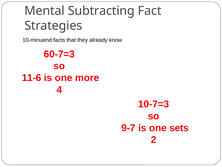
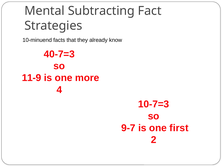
60-7=3: 60-7=3 -> 40-7=3 (59, 54)
11-6: 11-6 -> 11-9 (32, 78)
sets: sets -> first (179, 128)
